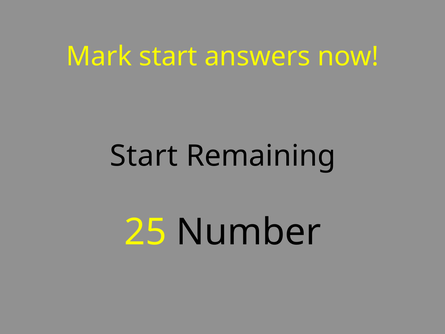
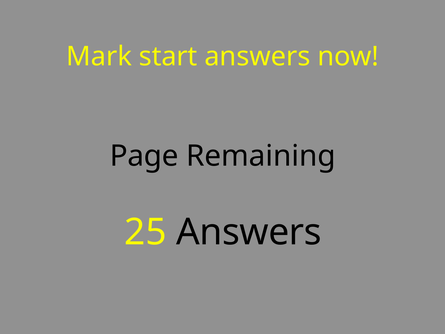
Start: Start -> Page (144, 156)
25 Number: Number -> Answers (249, 232)
